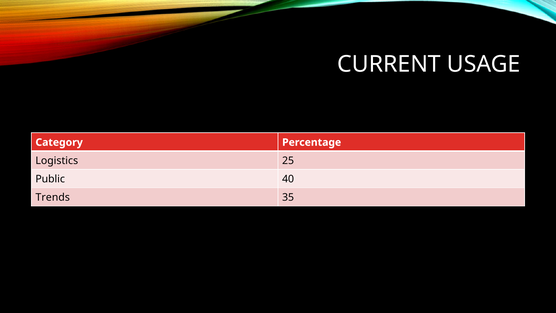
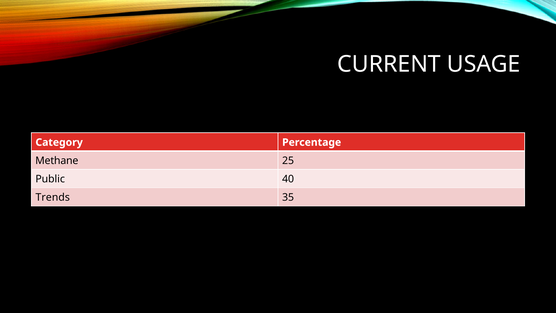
Logistics: Logistics -> Methane (57, 161)
